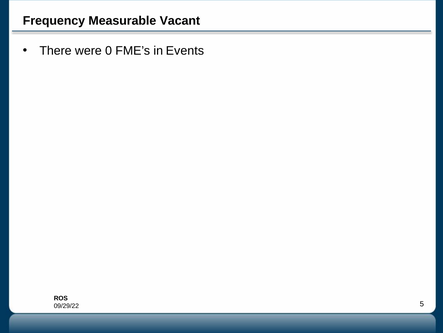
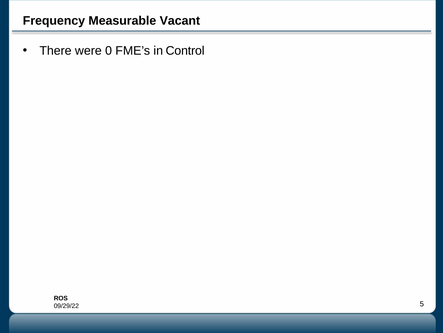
Events: Events -> Control (185, 51)
